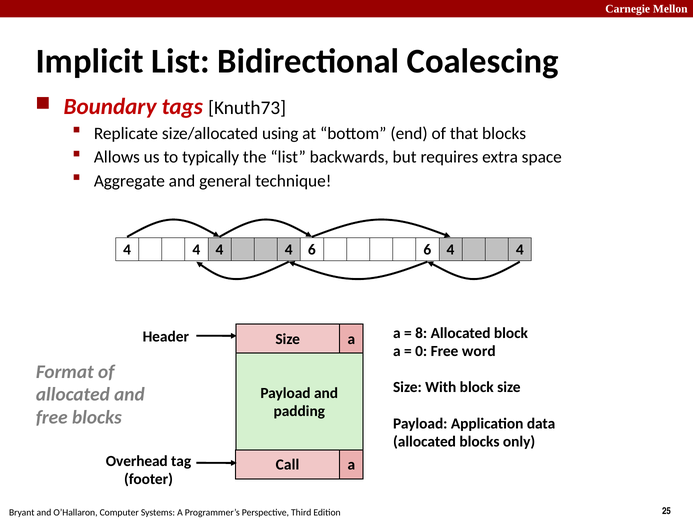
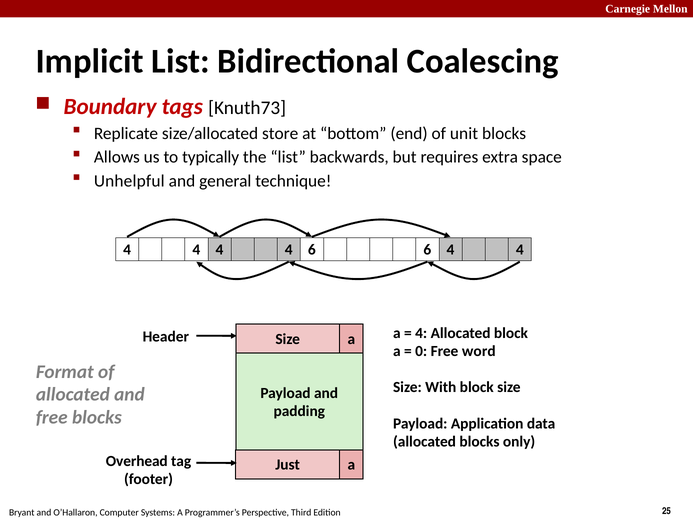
using: using -> store (280, 133)
that: that -> unit (464, 133)
Aggregate: Aggregate -> Unhelpful (129, 181)
8: 8 -> 4 (421, 333)
Call: Call -> Just (288, 465)
